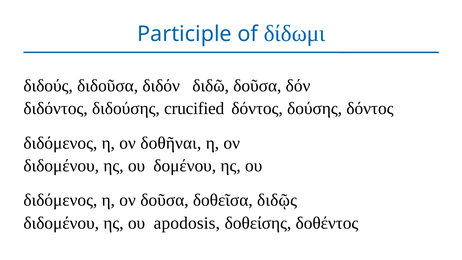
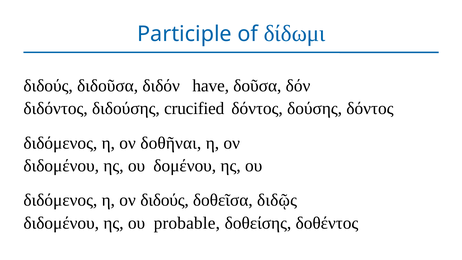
διδῶ: διδῶ -> have (211, 86)
ον δοῦσα: δοῦσα -> διδούς (165, 200)
apodosis: apodosis -> probable (187, 223)
